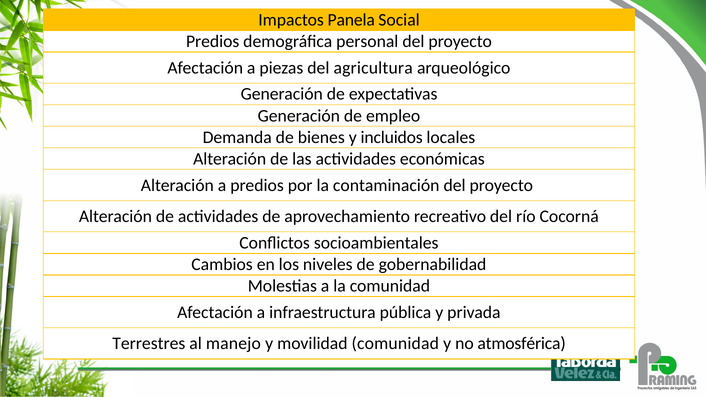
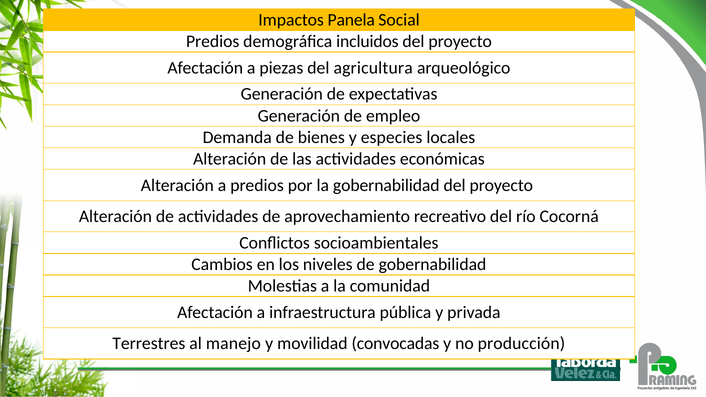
personal: personal -> incluidos (367, 41)
incluidos: incluidos -> especies (392, 137)
la contaminación: contaminación -> gobernabilidad (386, 185)
movilidad comunidad: comunidad -> convocadas (395, 344)
atmosférica: atmosférica -> producción (521, 344)
